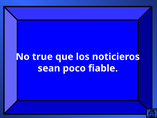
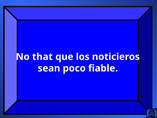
true: true -> that (42, 57)
